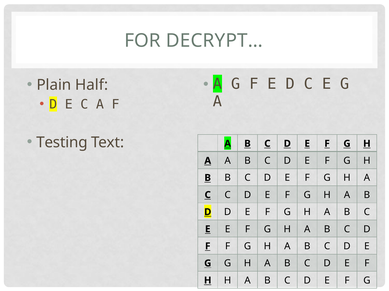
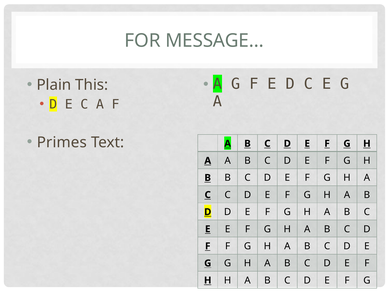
DECRYPT…: DECRYPT… -> MESSAGE… (215, 41)
Half: Half -> This (92, 85)
Testing: Testing -> Primes (62, 143)
